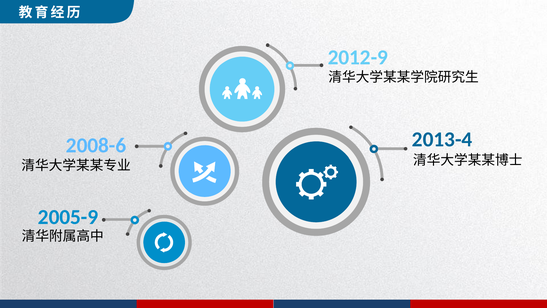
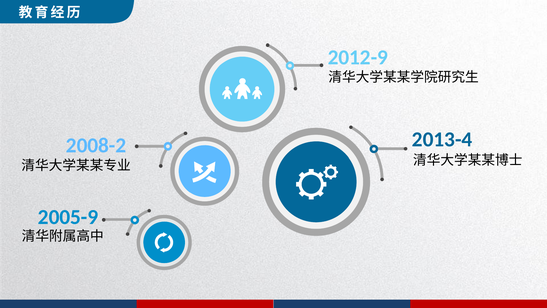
2008-6: 2008-6 -> 2008-2 (96, 145)
